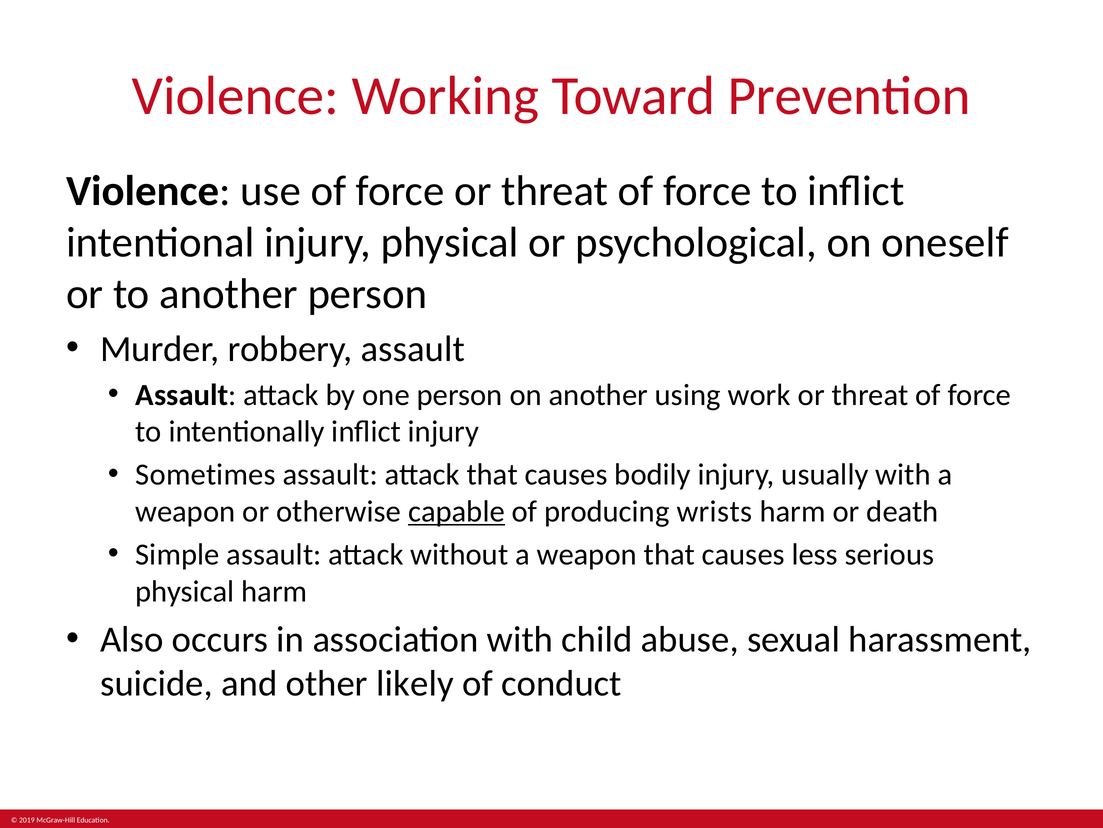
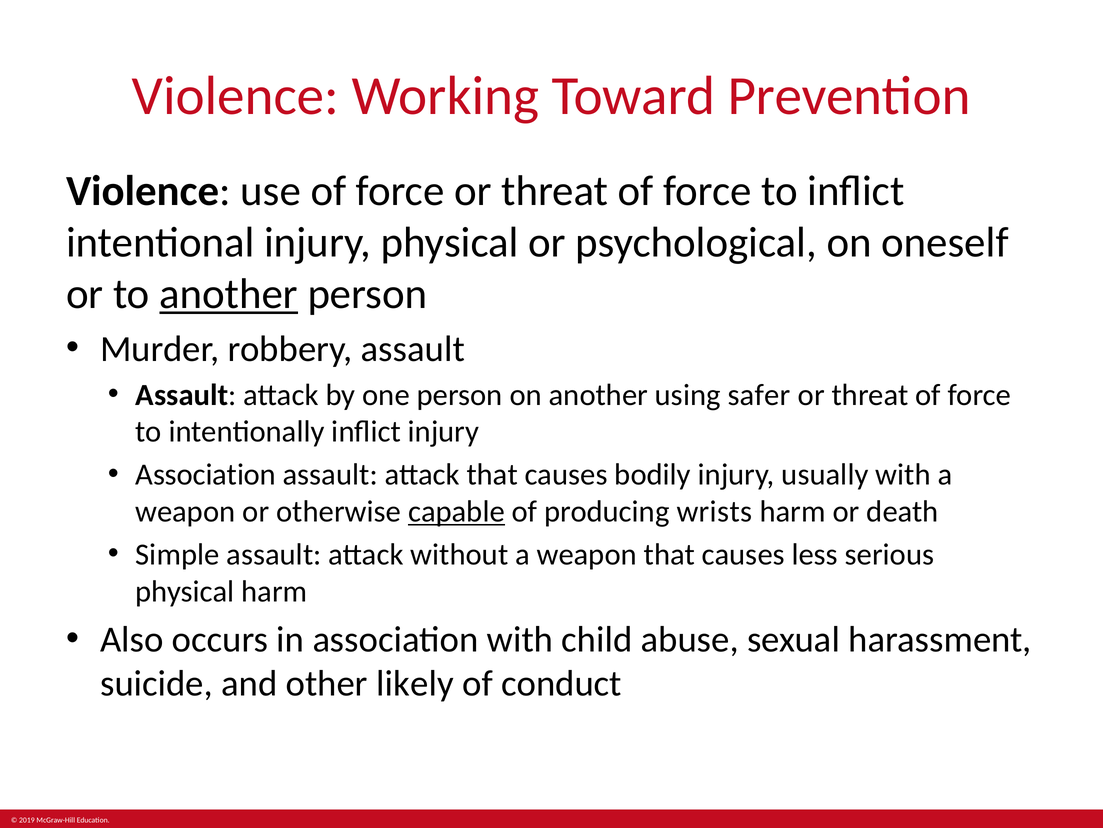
another underline: none -> present (229, 294)
work: work -> safer (759, 395)
Sometimes: Sometimes -> Association (206, 474)
